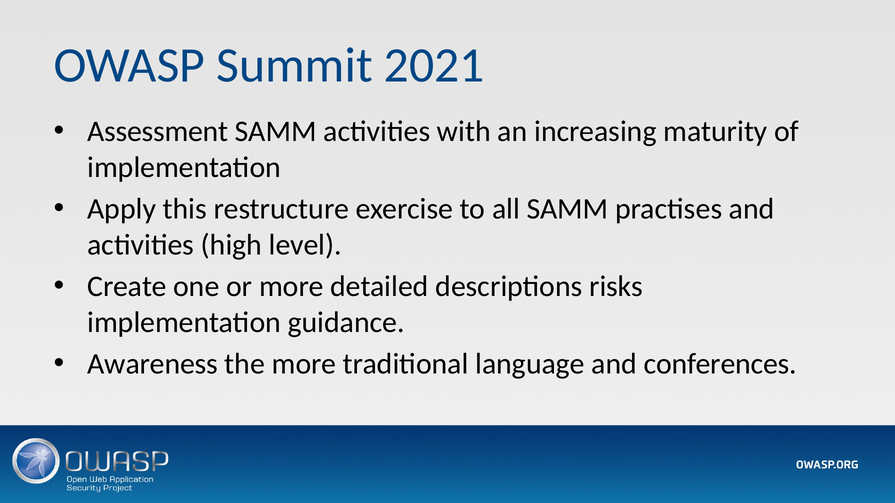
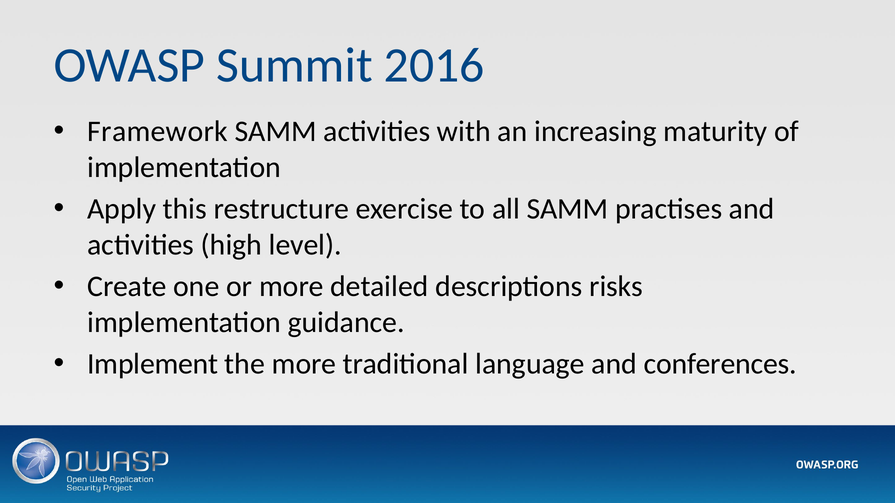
2021: 2021 -> 2016 (434, 66)
Assessment: Assessment -> Framework (158, 132)
Awareness: Awareness -> Implement (153, 364)
